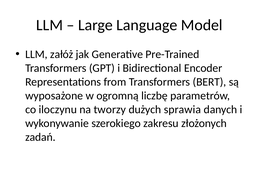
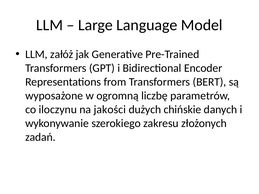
tworzy: tworzy -> jakości (110, 110)
sprawia: sprawia -> chińskie (182, 110)
